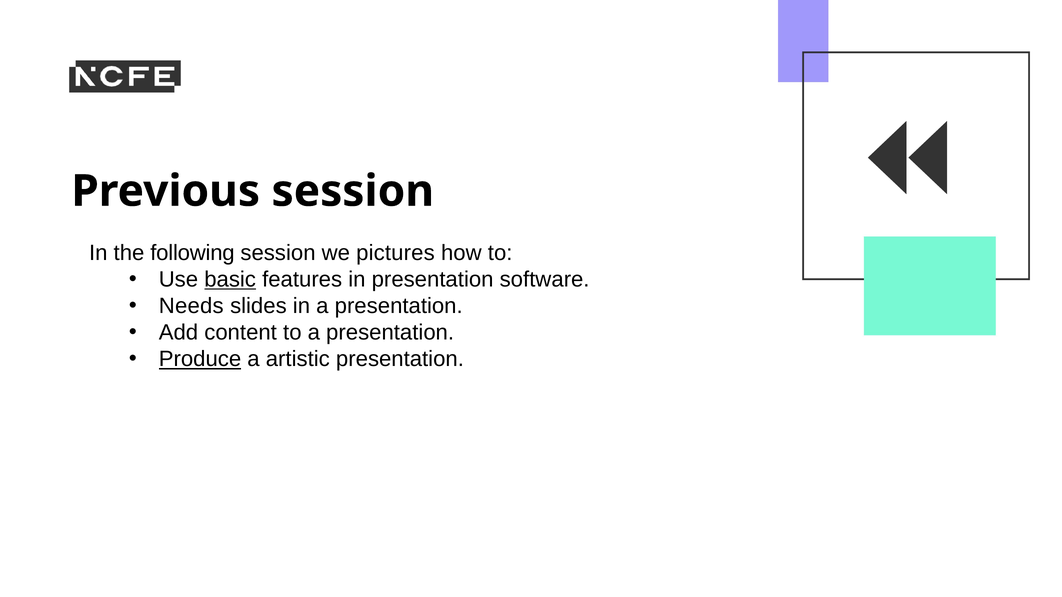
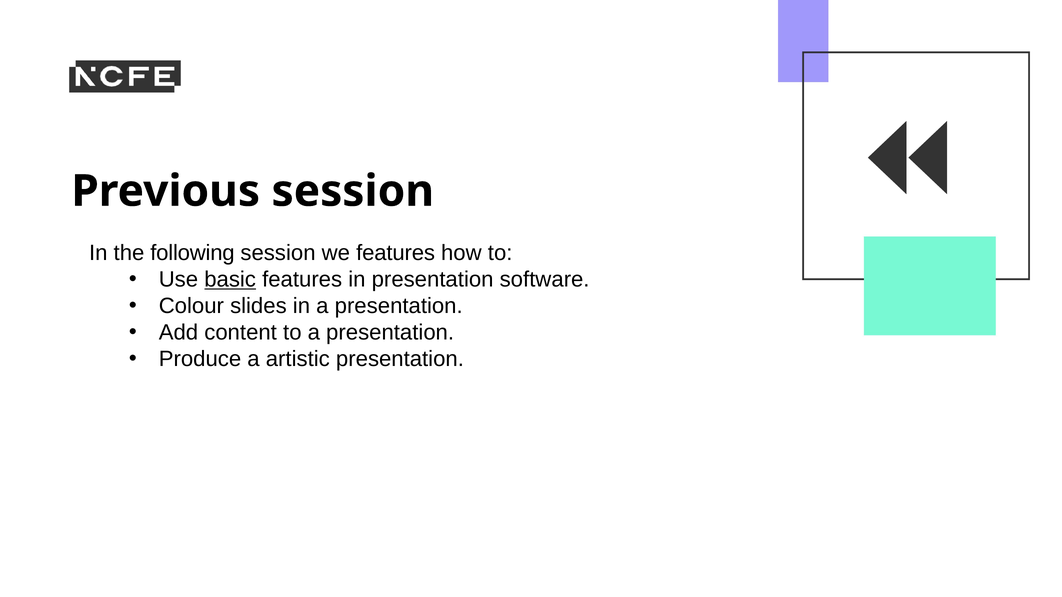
we pictures: pictures -> features (396, 253)
Needs: Needs -> Colour (191, 306)
Produce underline: present -> none (200, 359)
